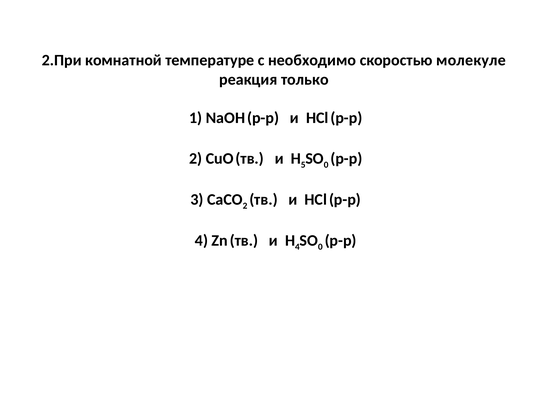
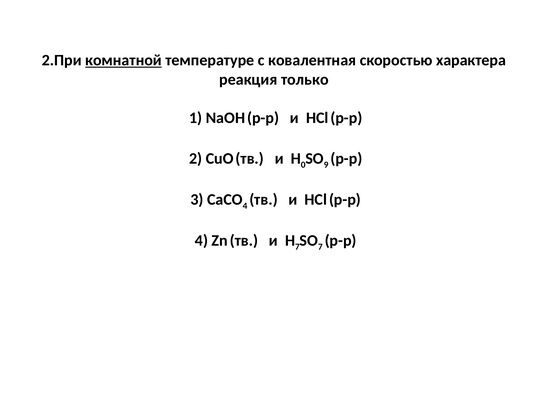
комнатной underline: none -> present (124, 60)
необходимо: необходимо -> ковалентная (312, 60)
молекуле: молекуле -> характера (471, 60)
5: 5 -> 0 (303, 165)
0: 0 -> 9 (326, 165)
2: 2 -> 4 (245, 206)
4: 4 -> 7 (297, 247)
0: 0 -> 7 (320, 247)
